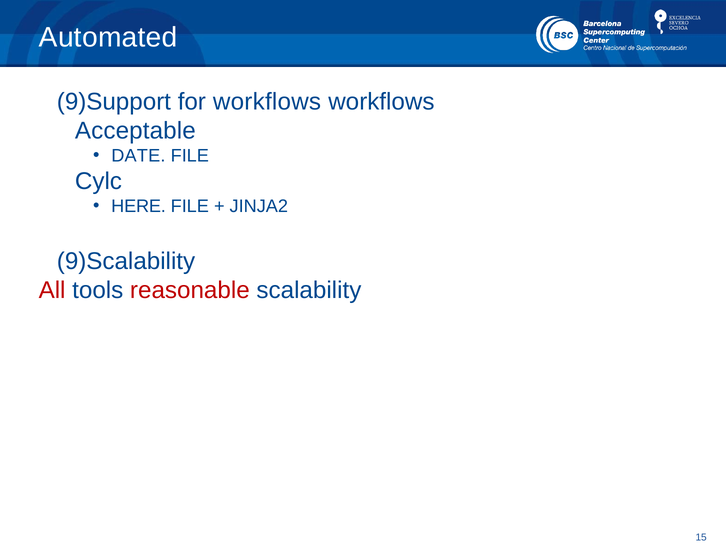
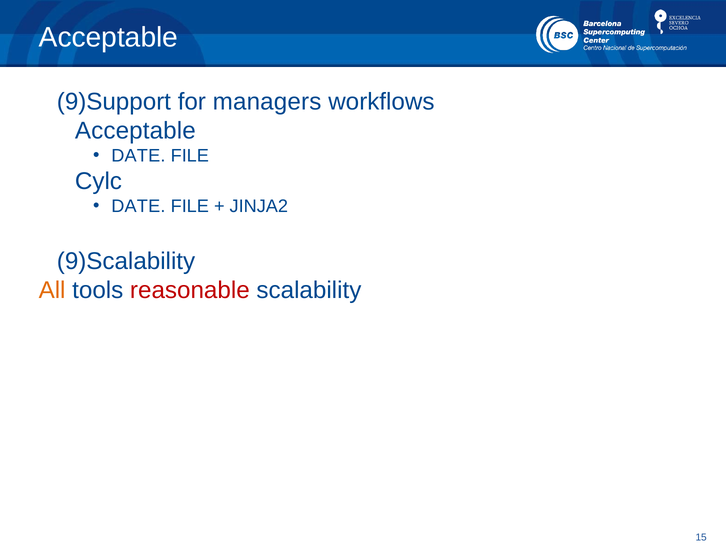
Automated: Automated -> Acceptable (108, 38)
for workflows: workflows -> managers (267, 102)
HERE: HERE -> DATE (138, 207)
All colour: red -> orange (52, 290)
